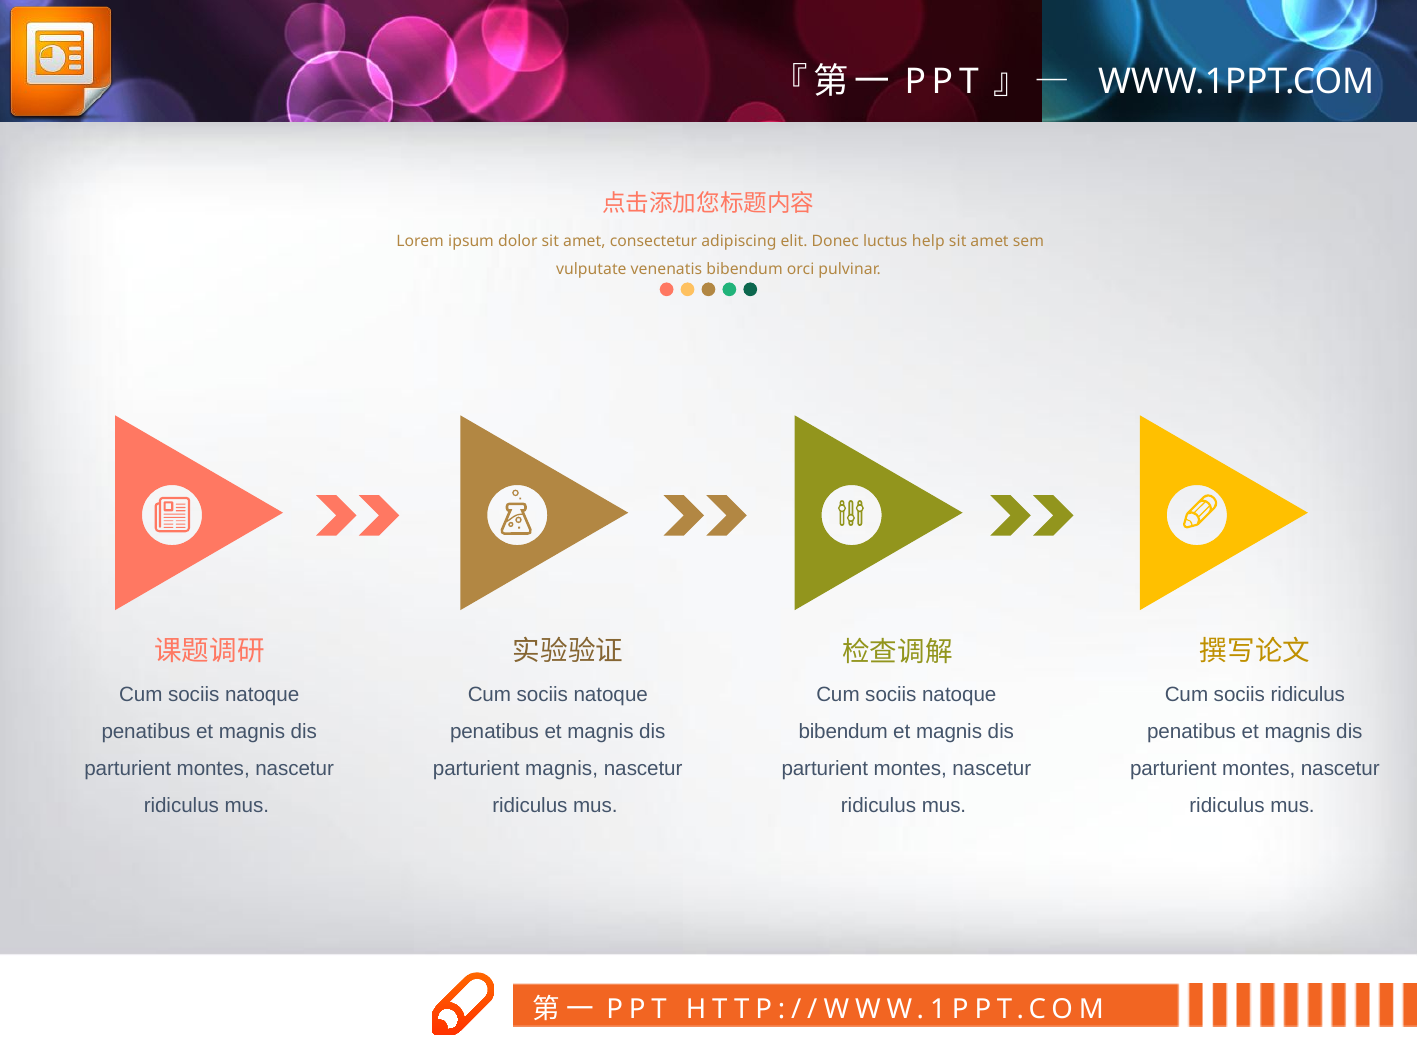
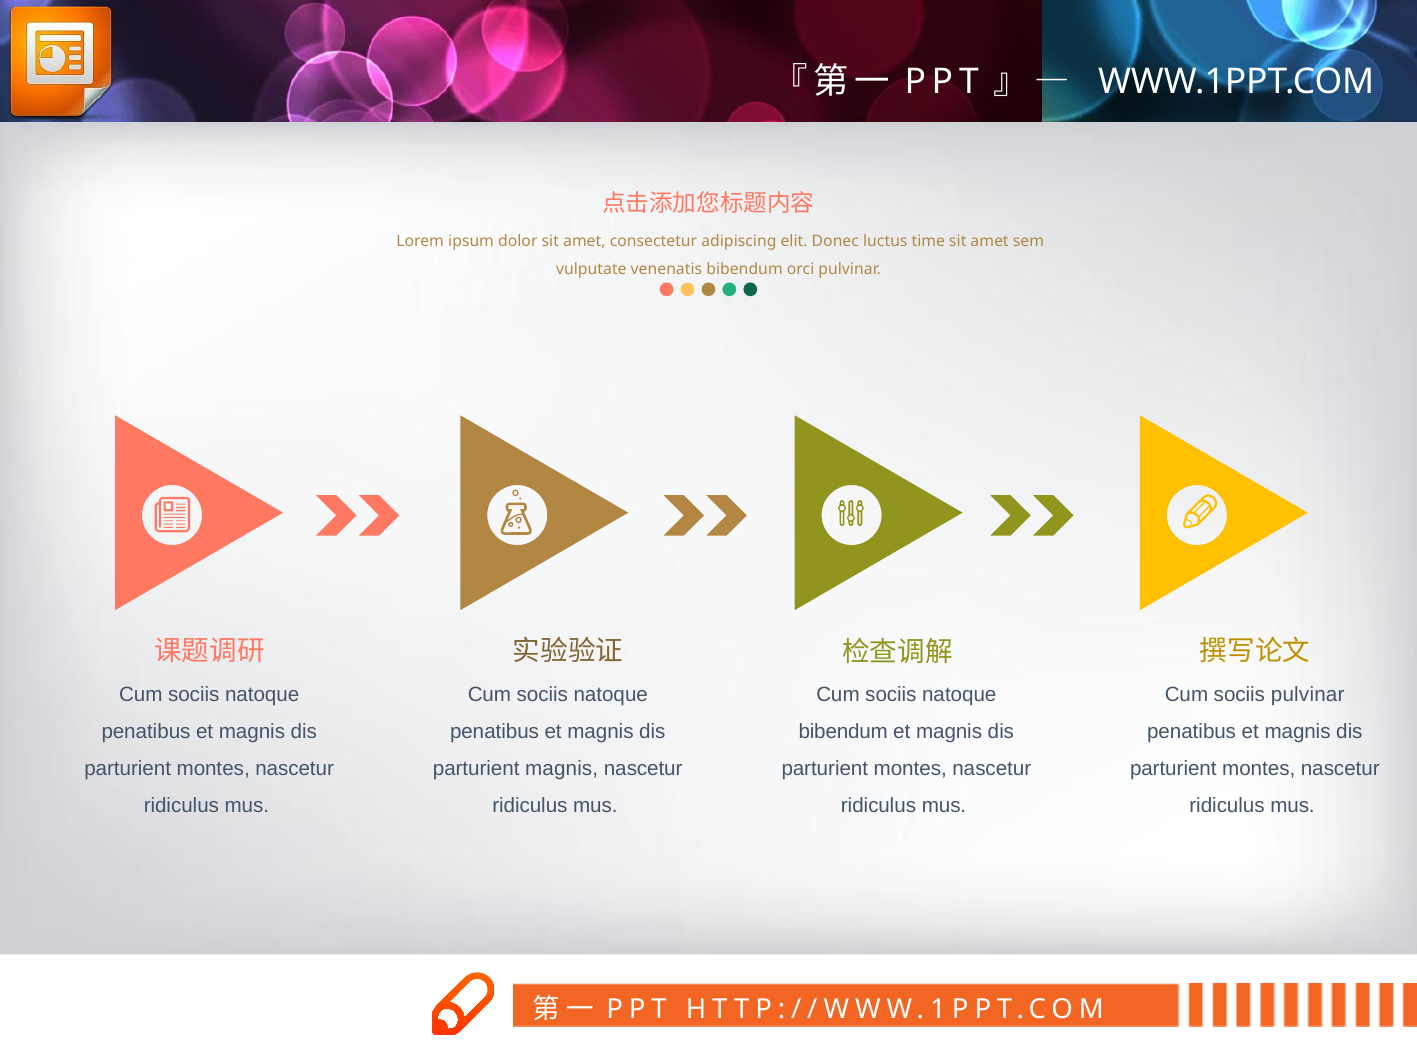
help: help -> time (928, 241)
sociis ridiculus: ridiculus -> pulvinar (1308, 694)
